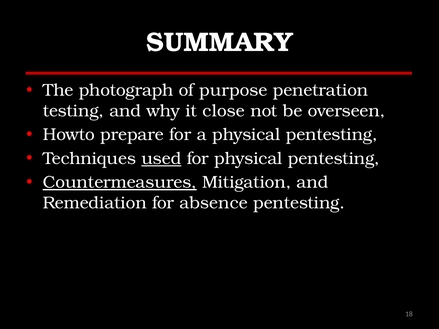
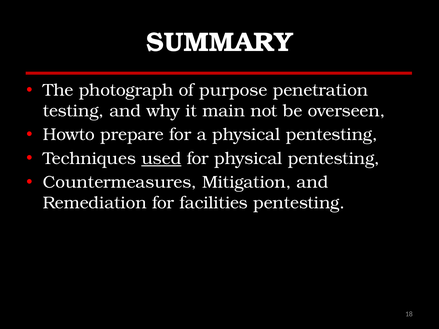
close: close -> main (224, 111)
Countermeasures underline: present -> none (120, 182)
absence: absence -> facilities (214, 203)
